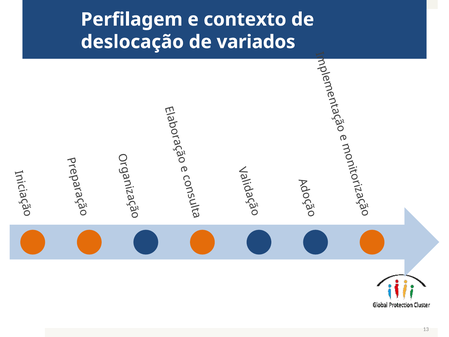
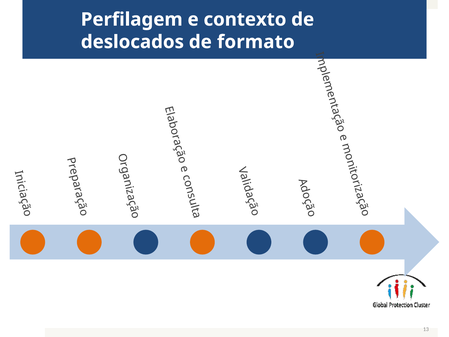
deslocação: deslocação -> deslocados (132, 42)
variados: variados -> formato (256, 42)
